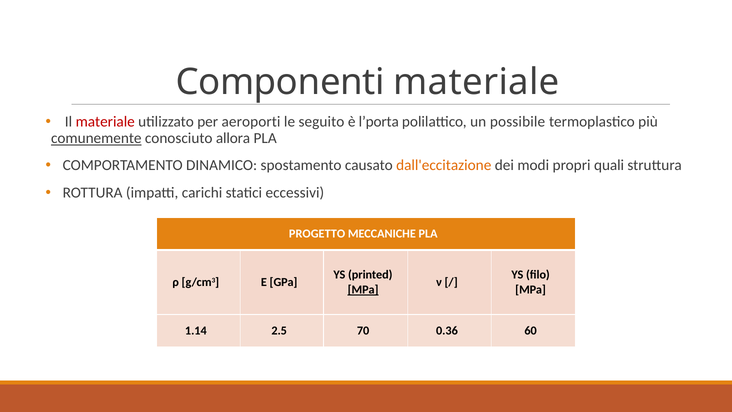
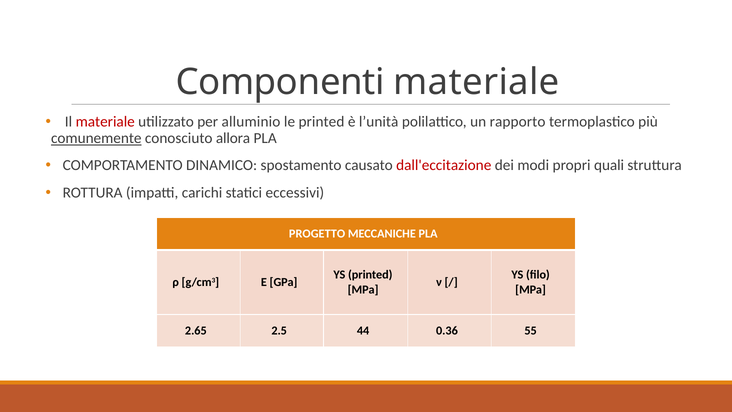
aeroporti: aeroporti -> alluminio (251, 122)
le seguito: seguito -> printed (321, 122)
l’porta: l’porta -> l’unità (379, 122)
possibile: possibile -> rapporto (518, 122)
dall'eccitazione colour: orange -> red (444, 165)
MPa underline: present -> none (363, 290)
1.14: 1.14 -> 2.65 (196, 331)
70: 70 -> 44 (363, 331)
60: 60 -> 55 (531, 331)
